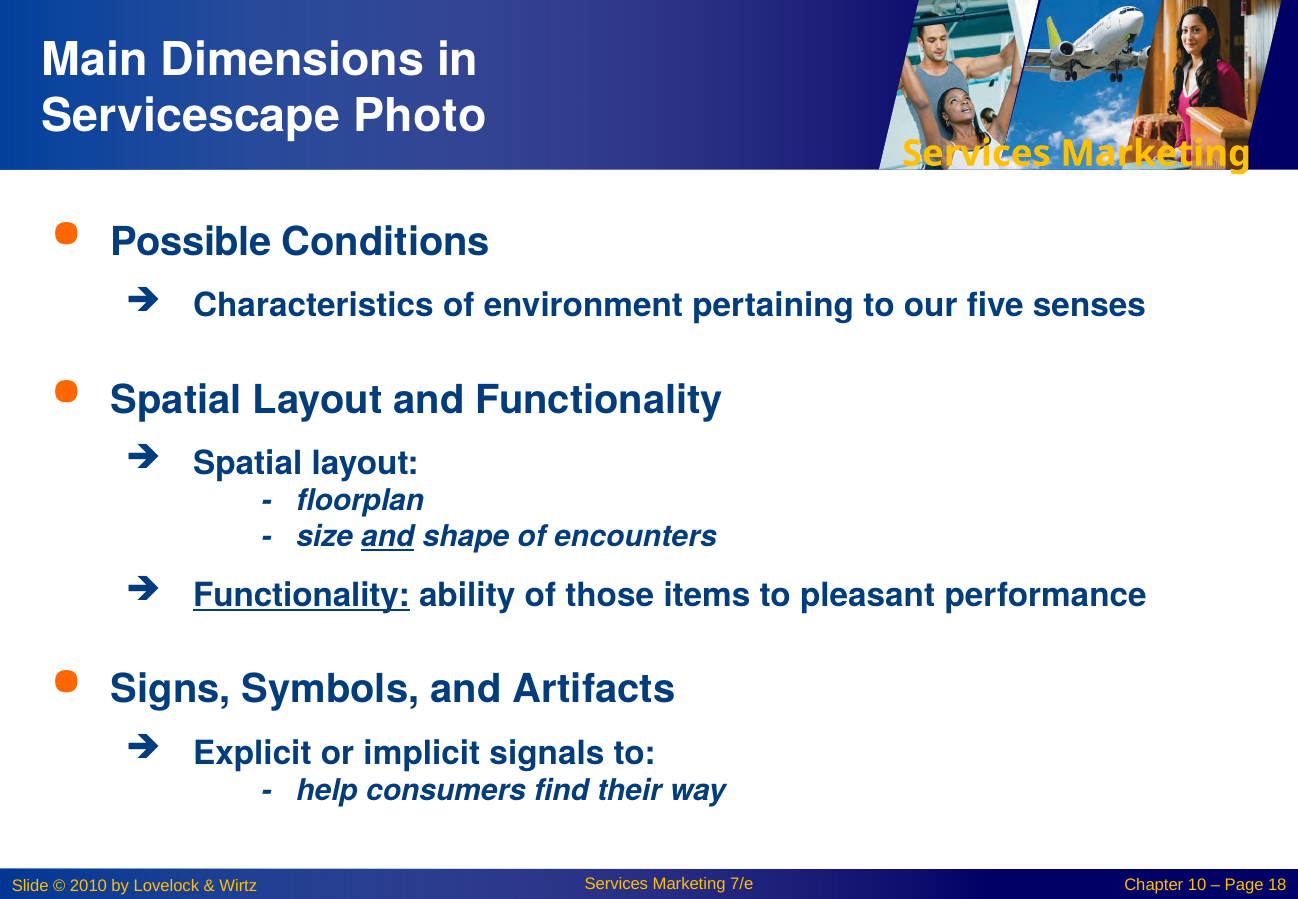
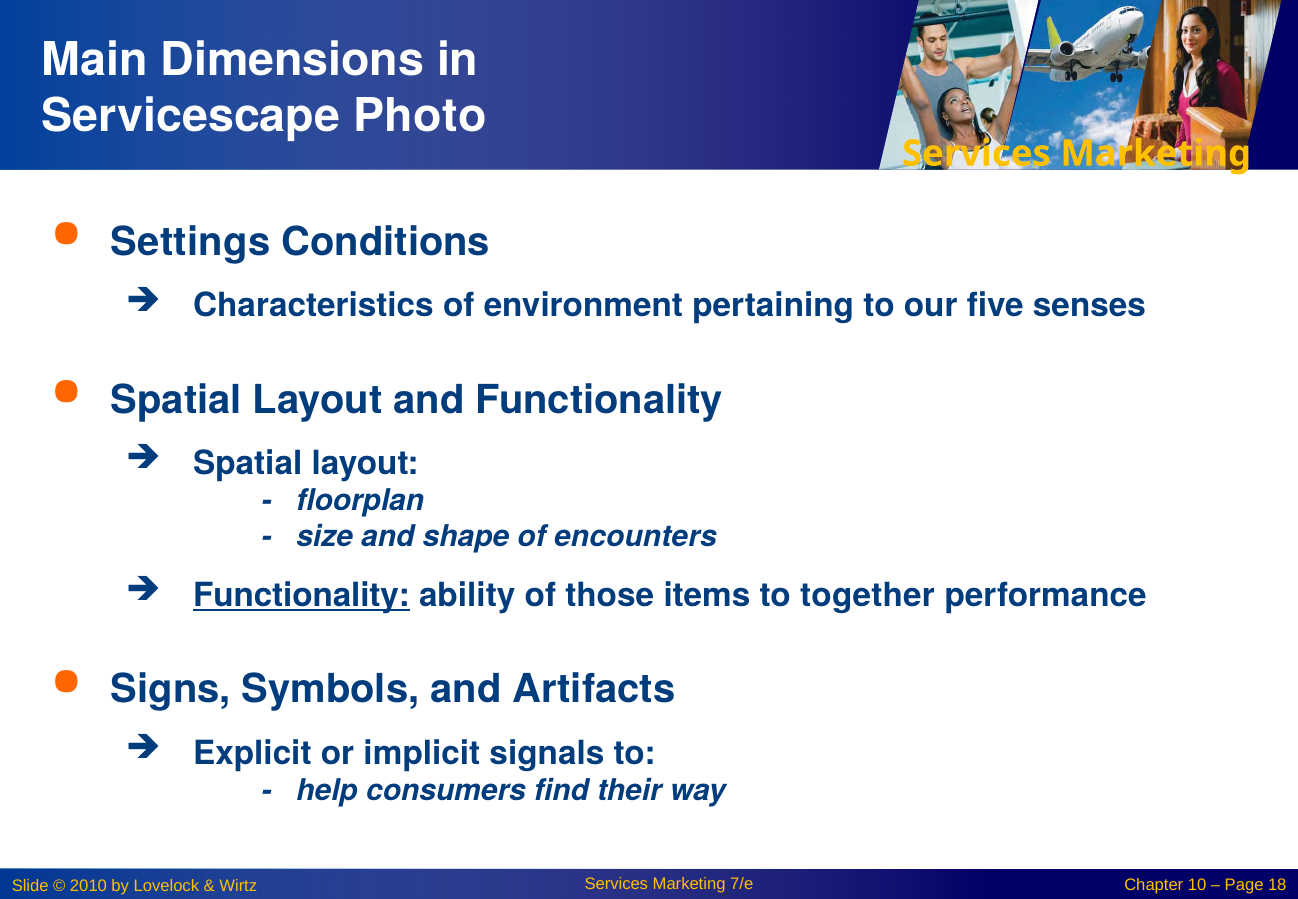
Possible: Possible -> Settings (191, 242)
and underline: present -> none (388, 537)
pleasant: pleasant -> together (868, 595)
